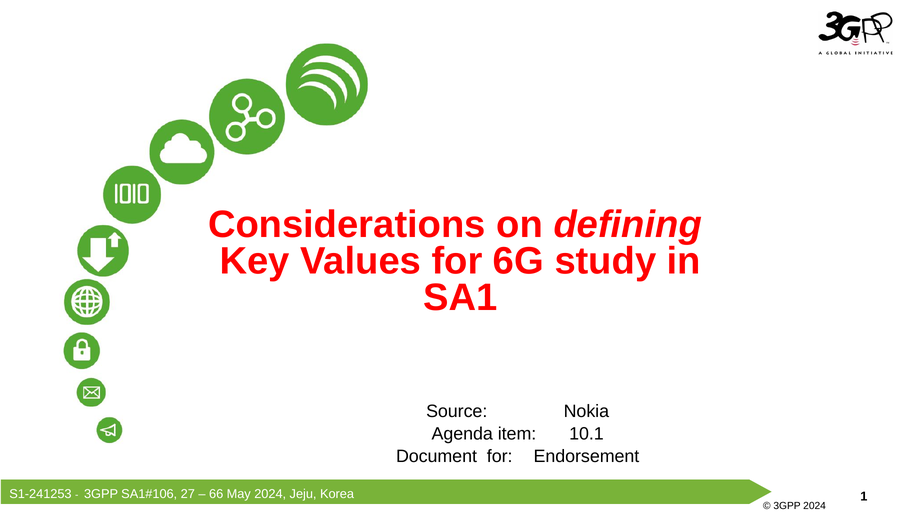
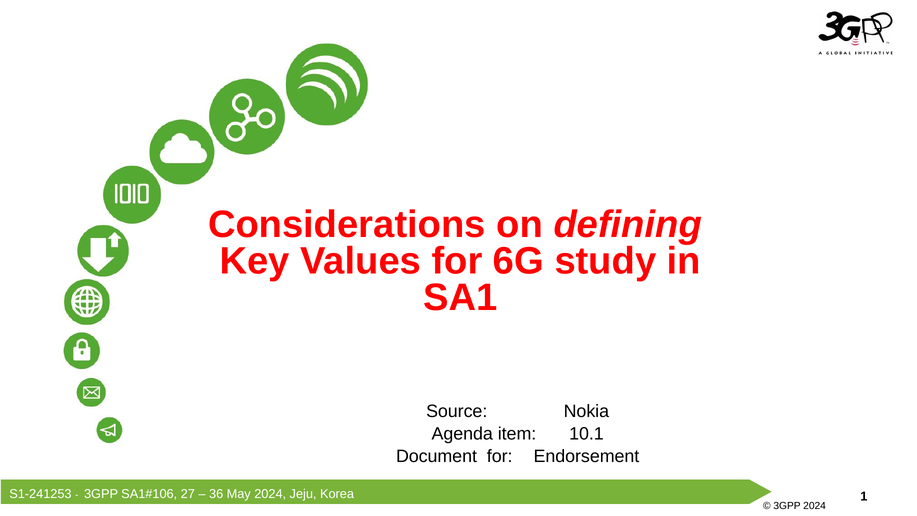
66: 66 -> 36 (216, 494)
